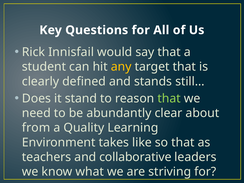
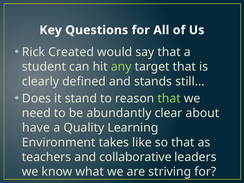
Innisfail: Innisfail -> Created (71, 52)
any colour: yellow -> light green (121, 67)
from: from -> have (36, 128)
